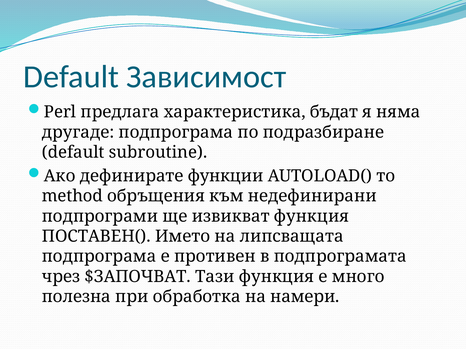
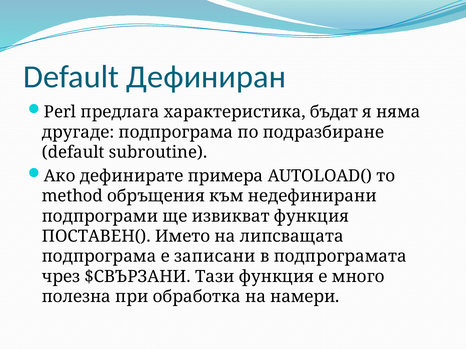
Зависимост: Зависимост -> Дефиниран (206, 77)
функции: функции -> примера (226, 176)
противен: противен -> записани (215, 257)
$ЗАПОЧВАТ: $ЗАПОЧВАТ -> $СВЪРЗАНИ (138, 277)
